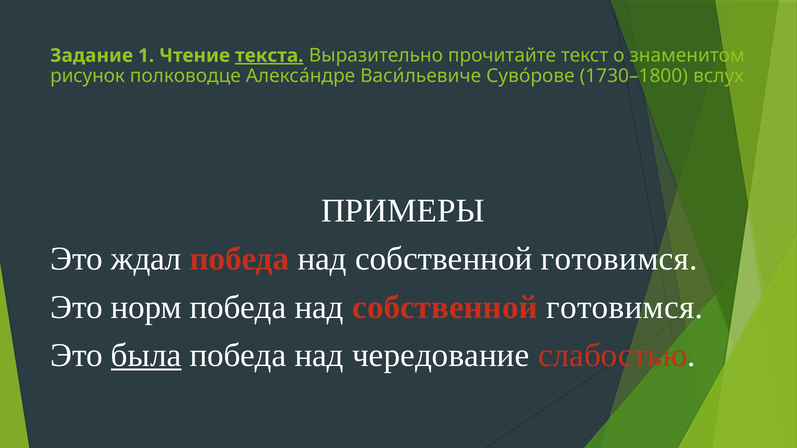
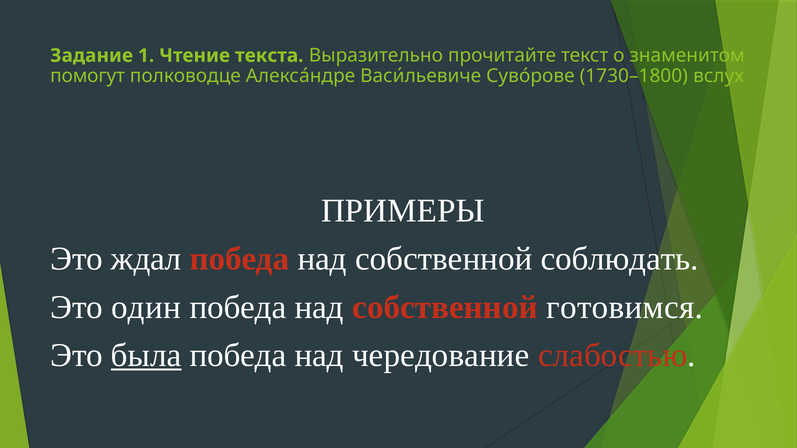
текста underline: present -> none (269, 56)
рисунок: рисунок -> помогут (88, 76)
готовимся: готовимся -> соблюдать (620, 259)
норм: норм -> один (146, 307)
